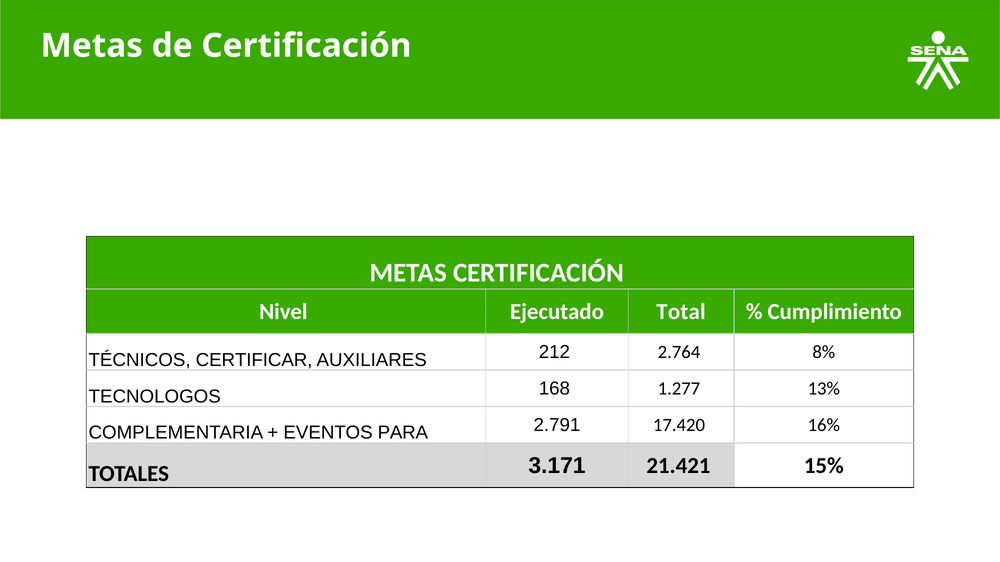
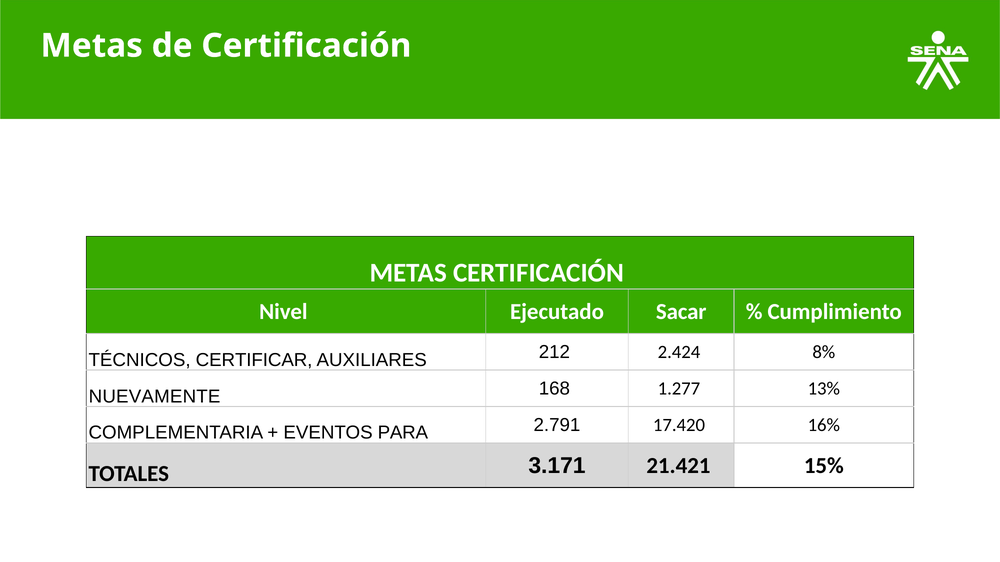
Total: Total -> Sacar (681, 312)
2.764: 2.764 -> 2.424 (679, 352)
TECNOLOGOS: TECNOLOGOS -> NUEVAMENTE (155, 397)
